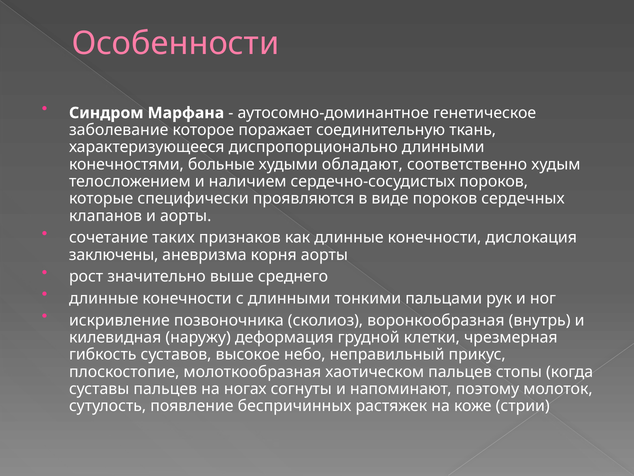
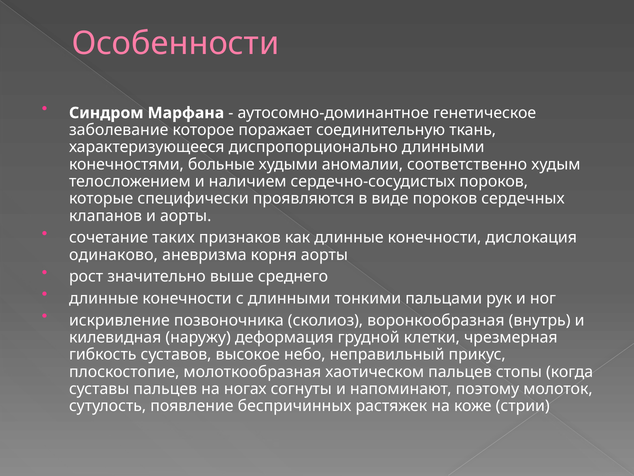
обладают: обладают -> аномалии (362, 164)
заключены: заключены -> одинаково (113, 255)
